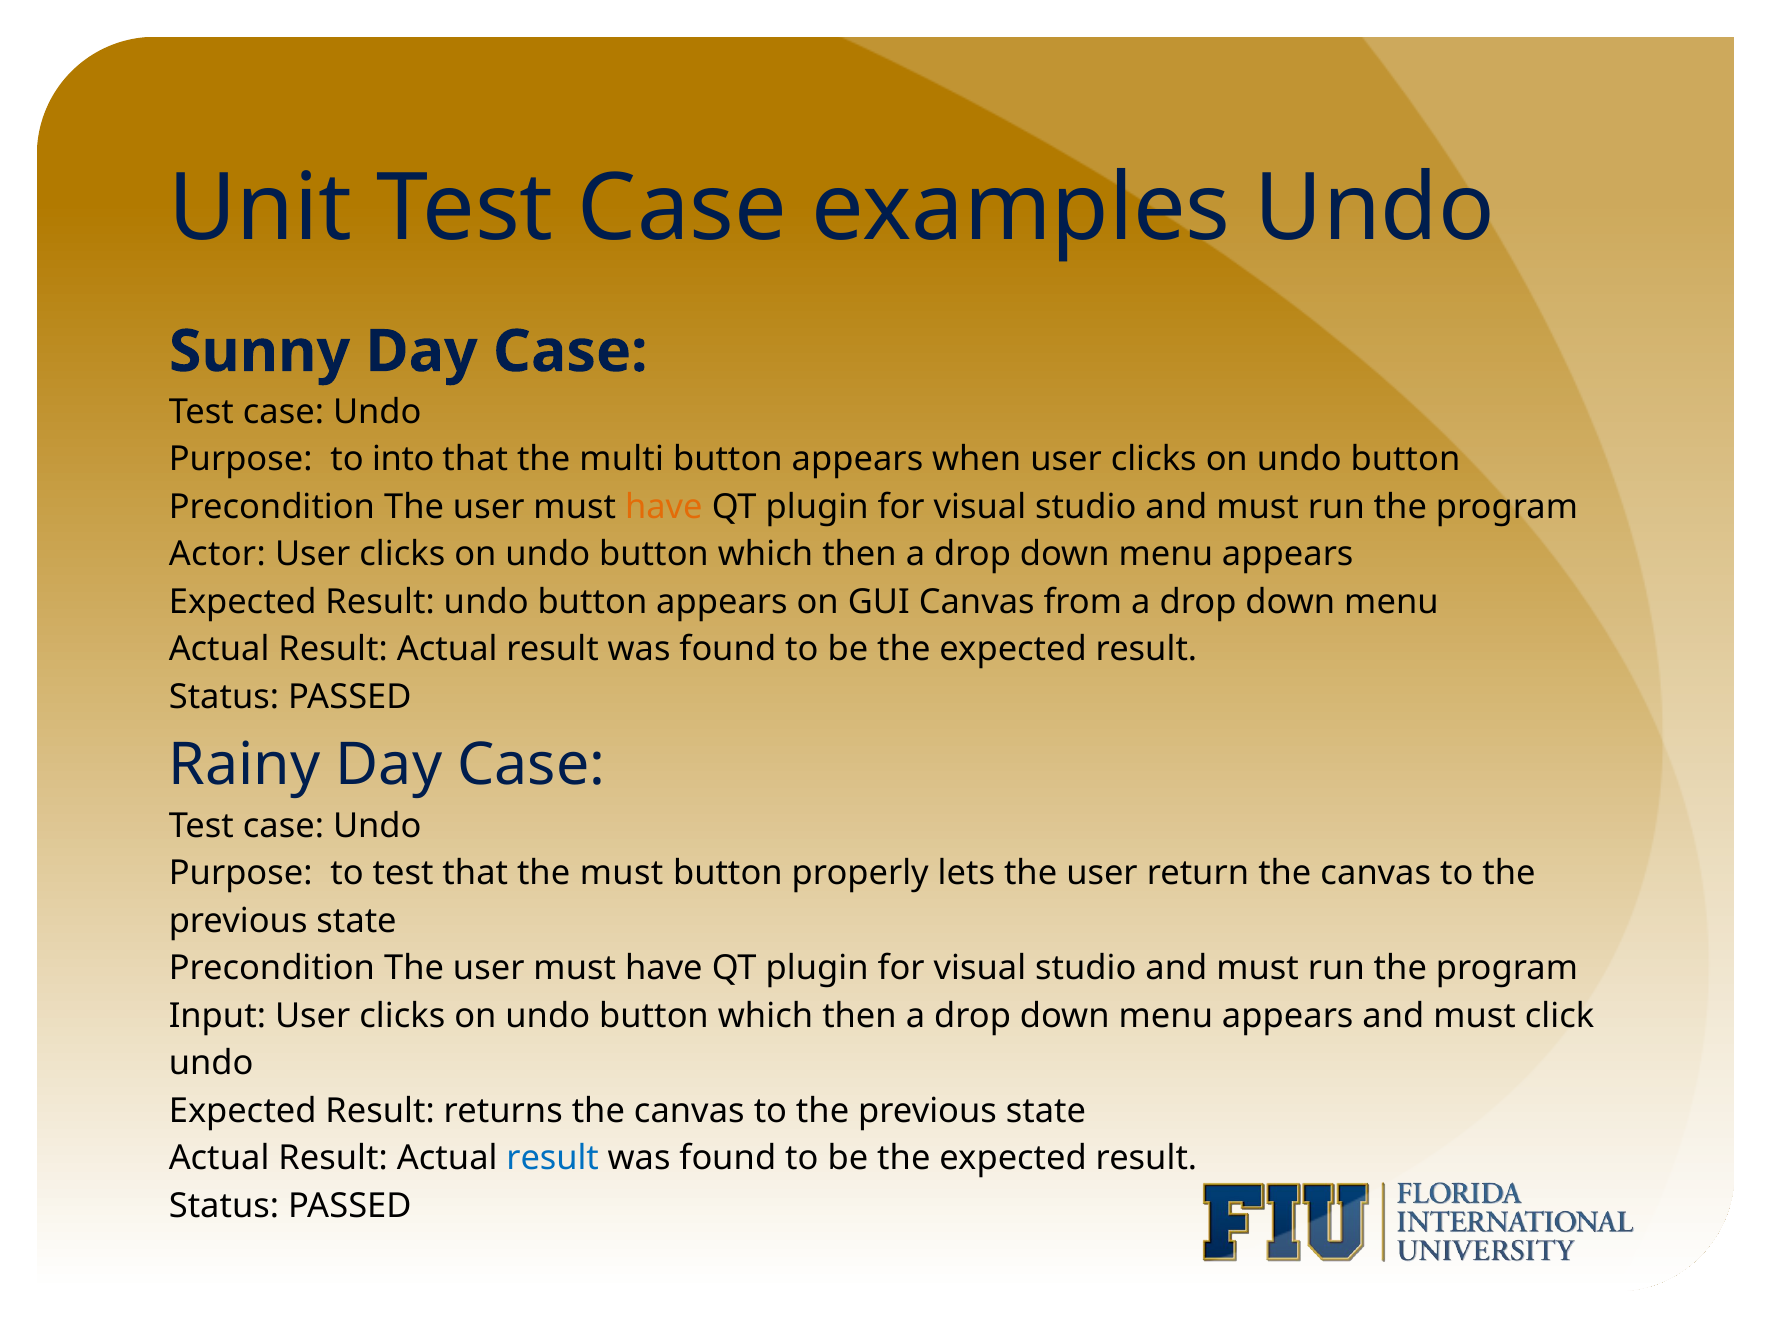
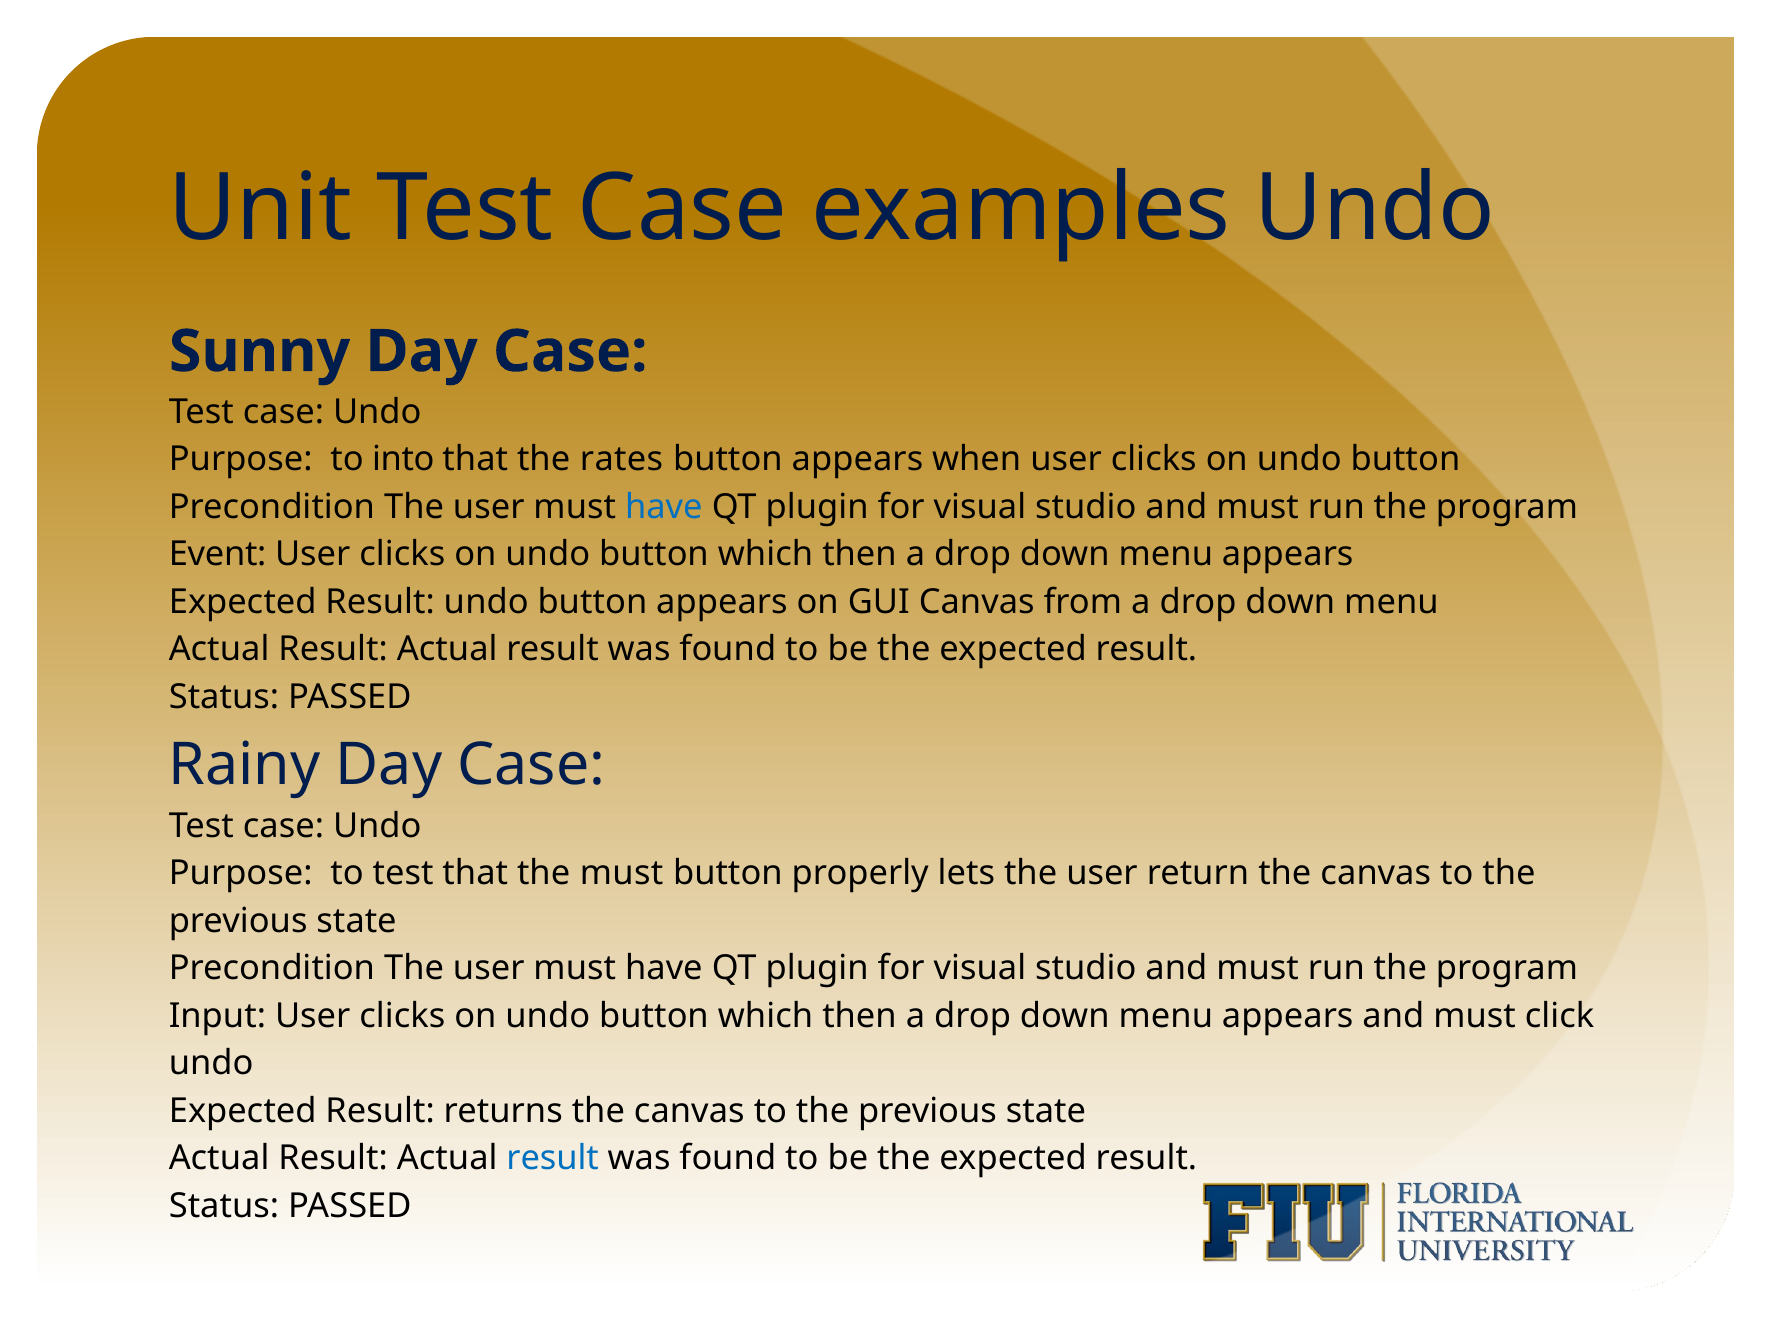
multi: multi -> rates (622, 460)
have colour: orange -> blue (664, 507)
Actor: Actor -> Event (218, 555)
